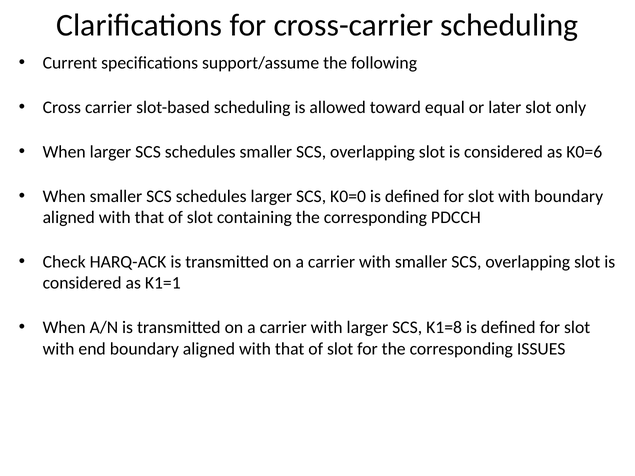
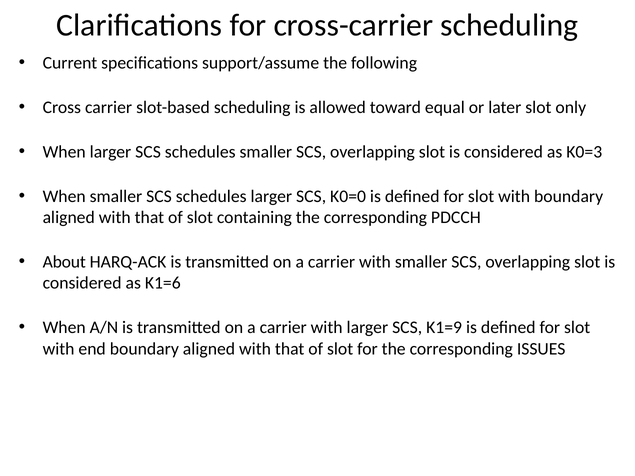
K0=6: K0=6 -> K0=3 (584, 152)
Check: Check -> About (64, 262)
K1=1: K1=1 -> K1=6 (163, 283)
K1=8: K1=8 -> K1=9 (444, 328)
